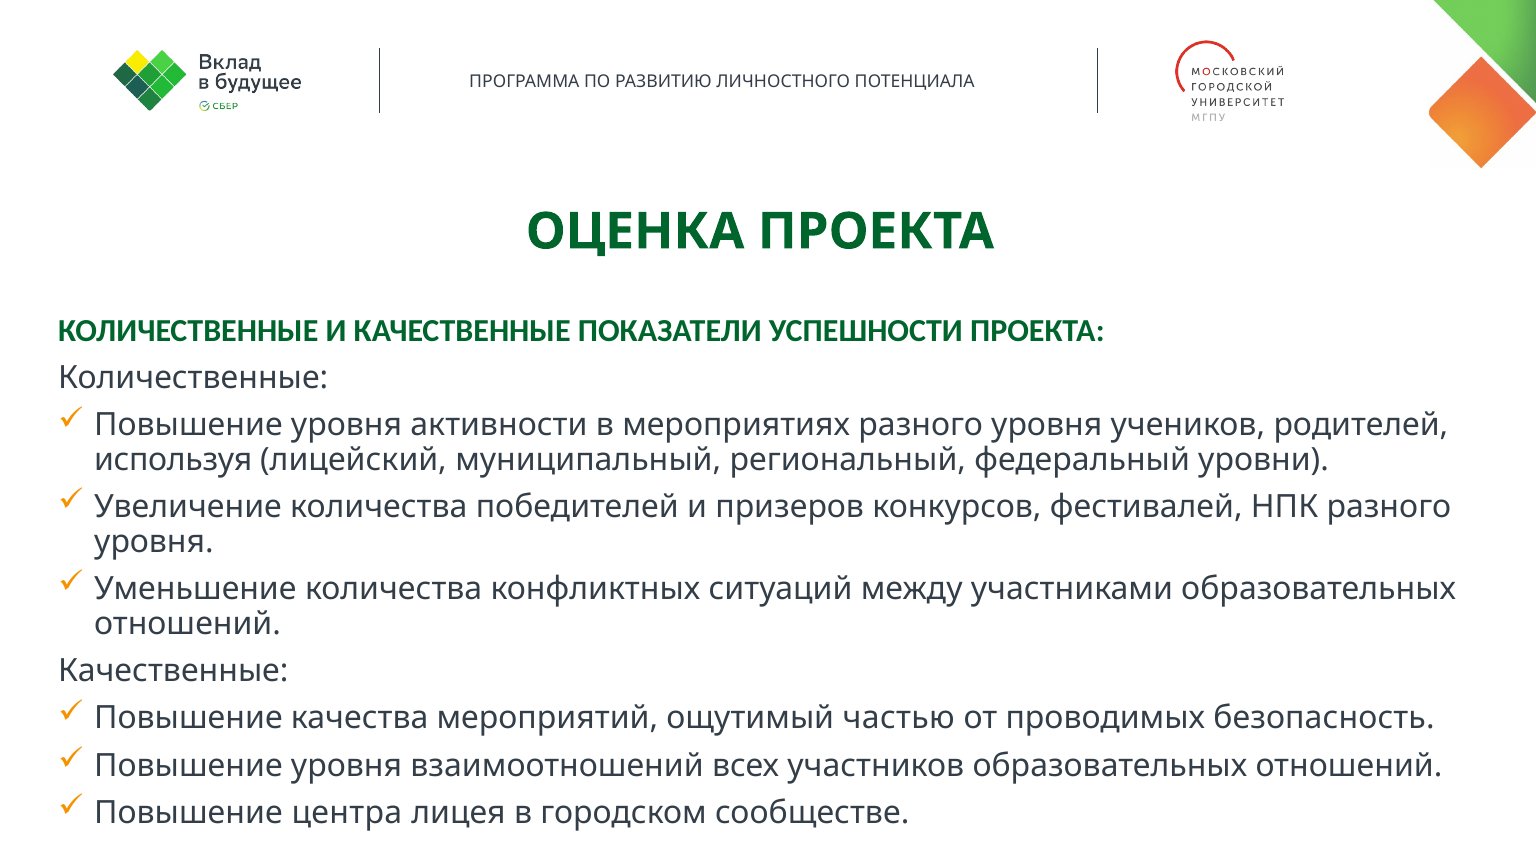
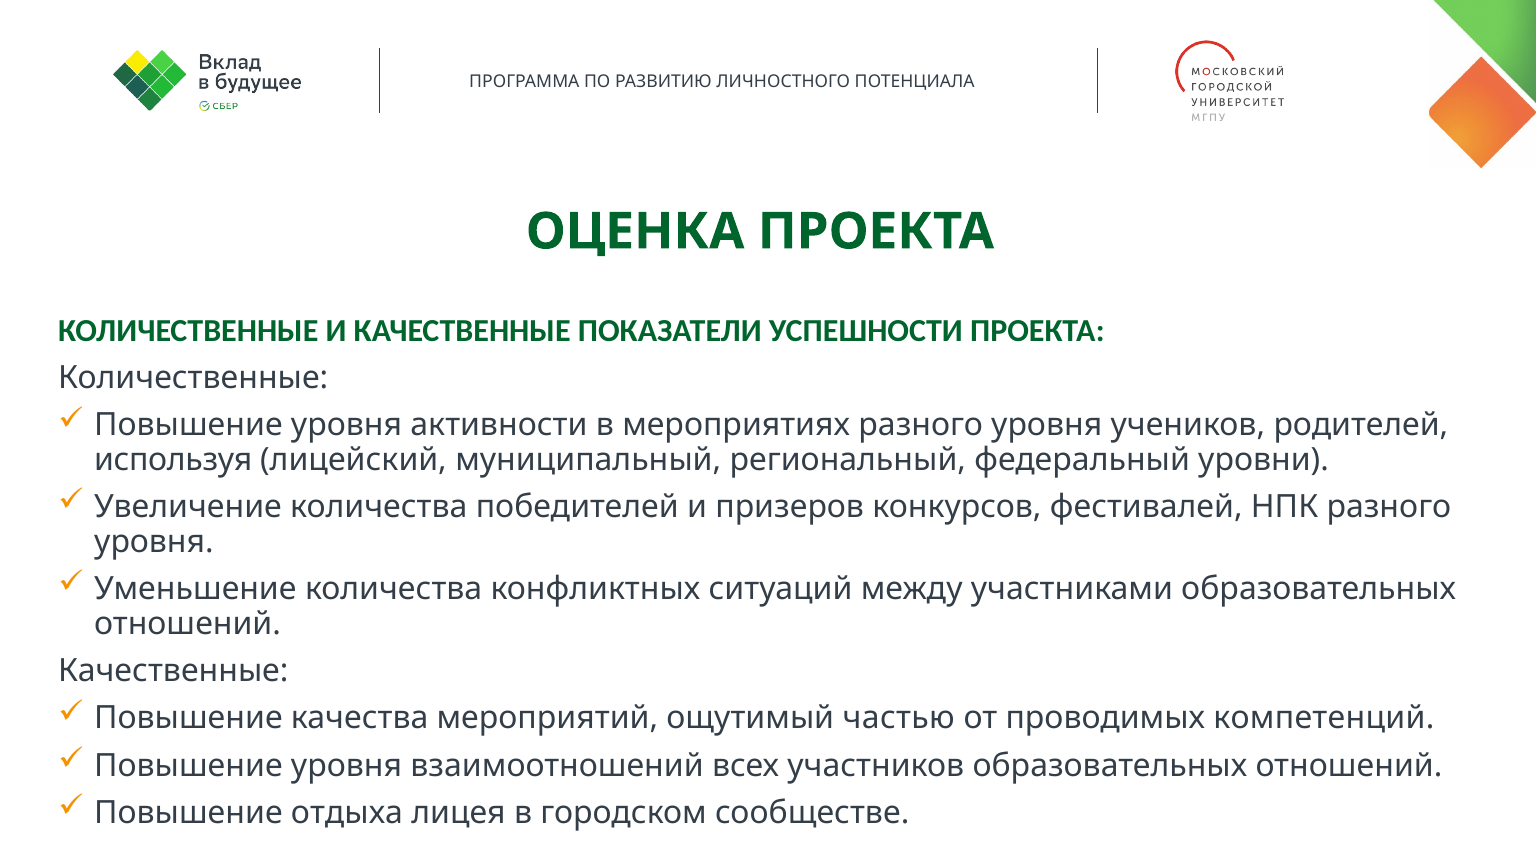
безопасность: безопасность -> компетенций (1324, 718)
центра: центра -> отдыха (347, 813)
